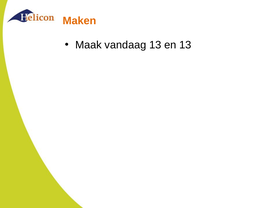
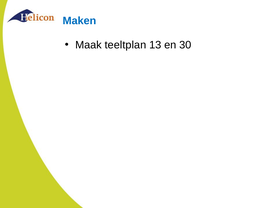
Maken colour: orange -> blue (79, 21)
vandaag: vandaag -> teeltplan (125, 45)
en 13: 13 -> 30 (185, 45)
